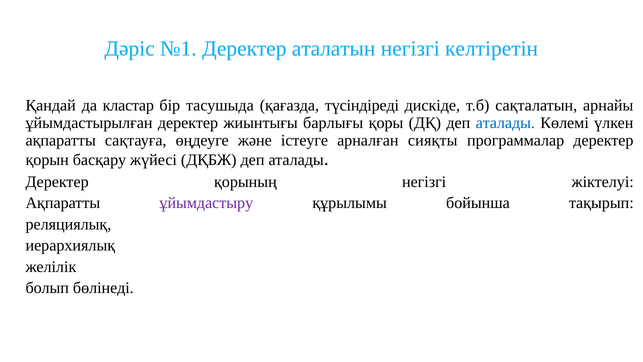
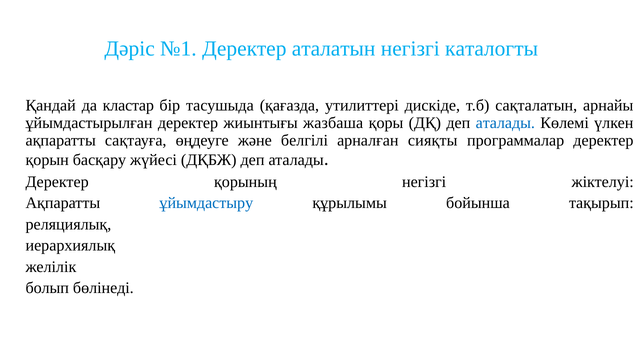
келтіретін: келтіретін -> каталогты (492, 49)
түсіндіреді: түсіндіреді -> утилиттері (362, 105)
барлығы: барлығы -> жазбаша (333, 123)
істеуге: істеуге -> белгілі (304, 140)
ұйымдастыру colour: purple -> blue (206, 203)
